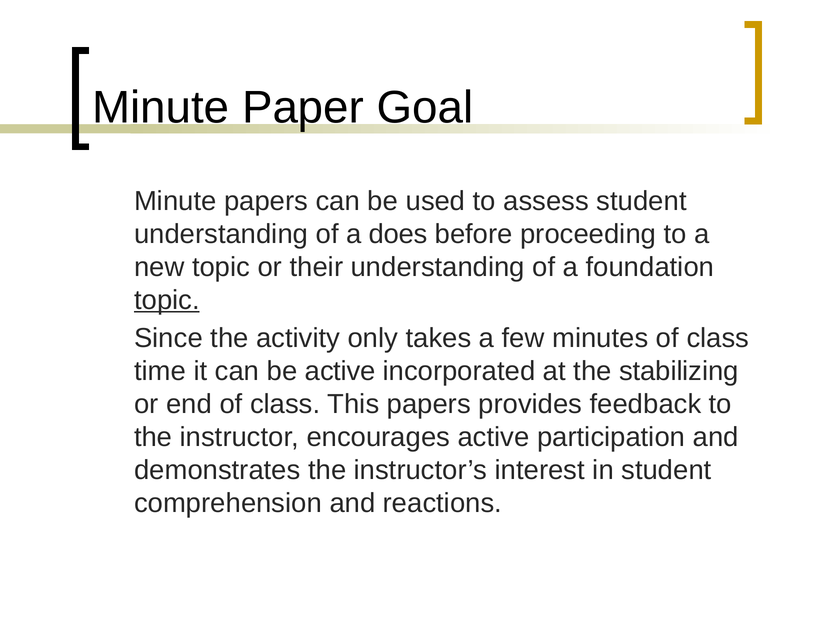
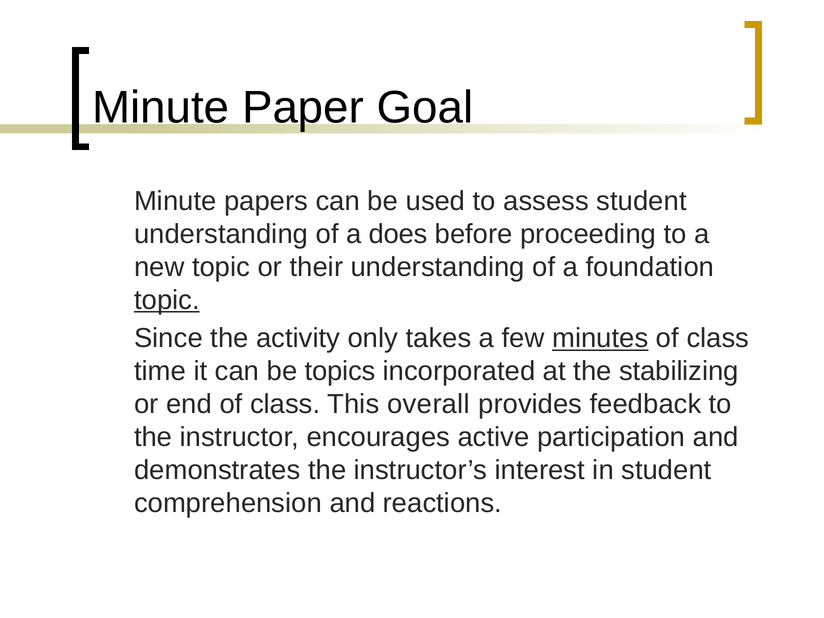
minutes underline: none -> present (600, 338)
be active: active -> topics (340, 371)
This papers: papers -> overall (429, 404)
